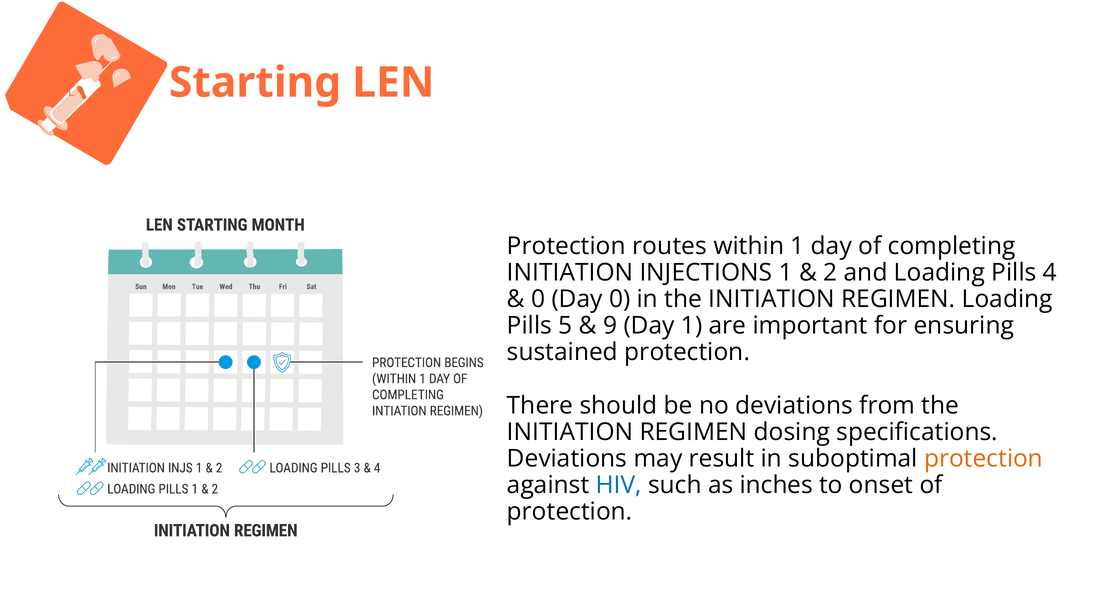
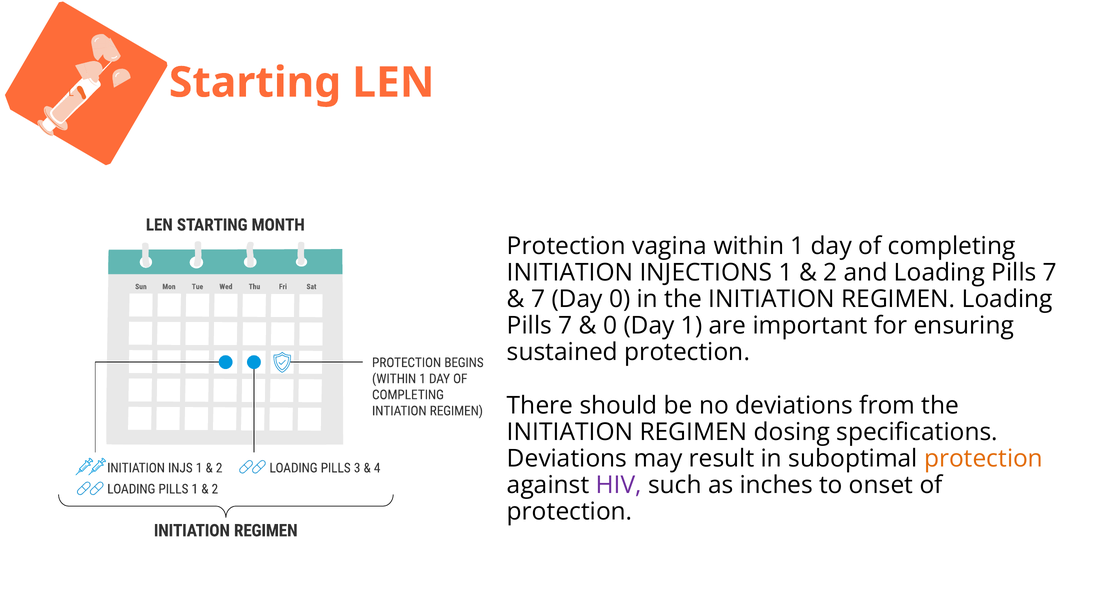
routes: routes -> vagina (670, 246)
and Loading Pills 4: 4 -> 7 (1050, 273)
0: 0 -> 7 (538, 299)
5: 5 -> 7 (565, 326)
9: 9 -> 0 (610, 326)
HIV colour: blue -> purple (619, 485)
